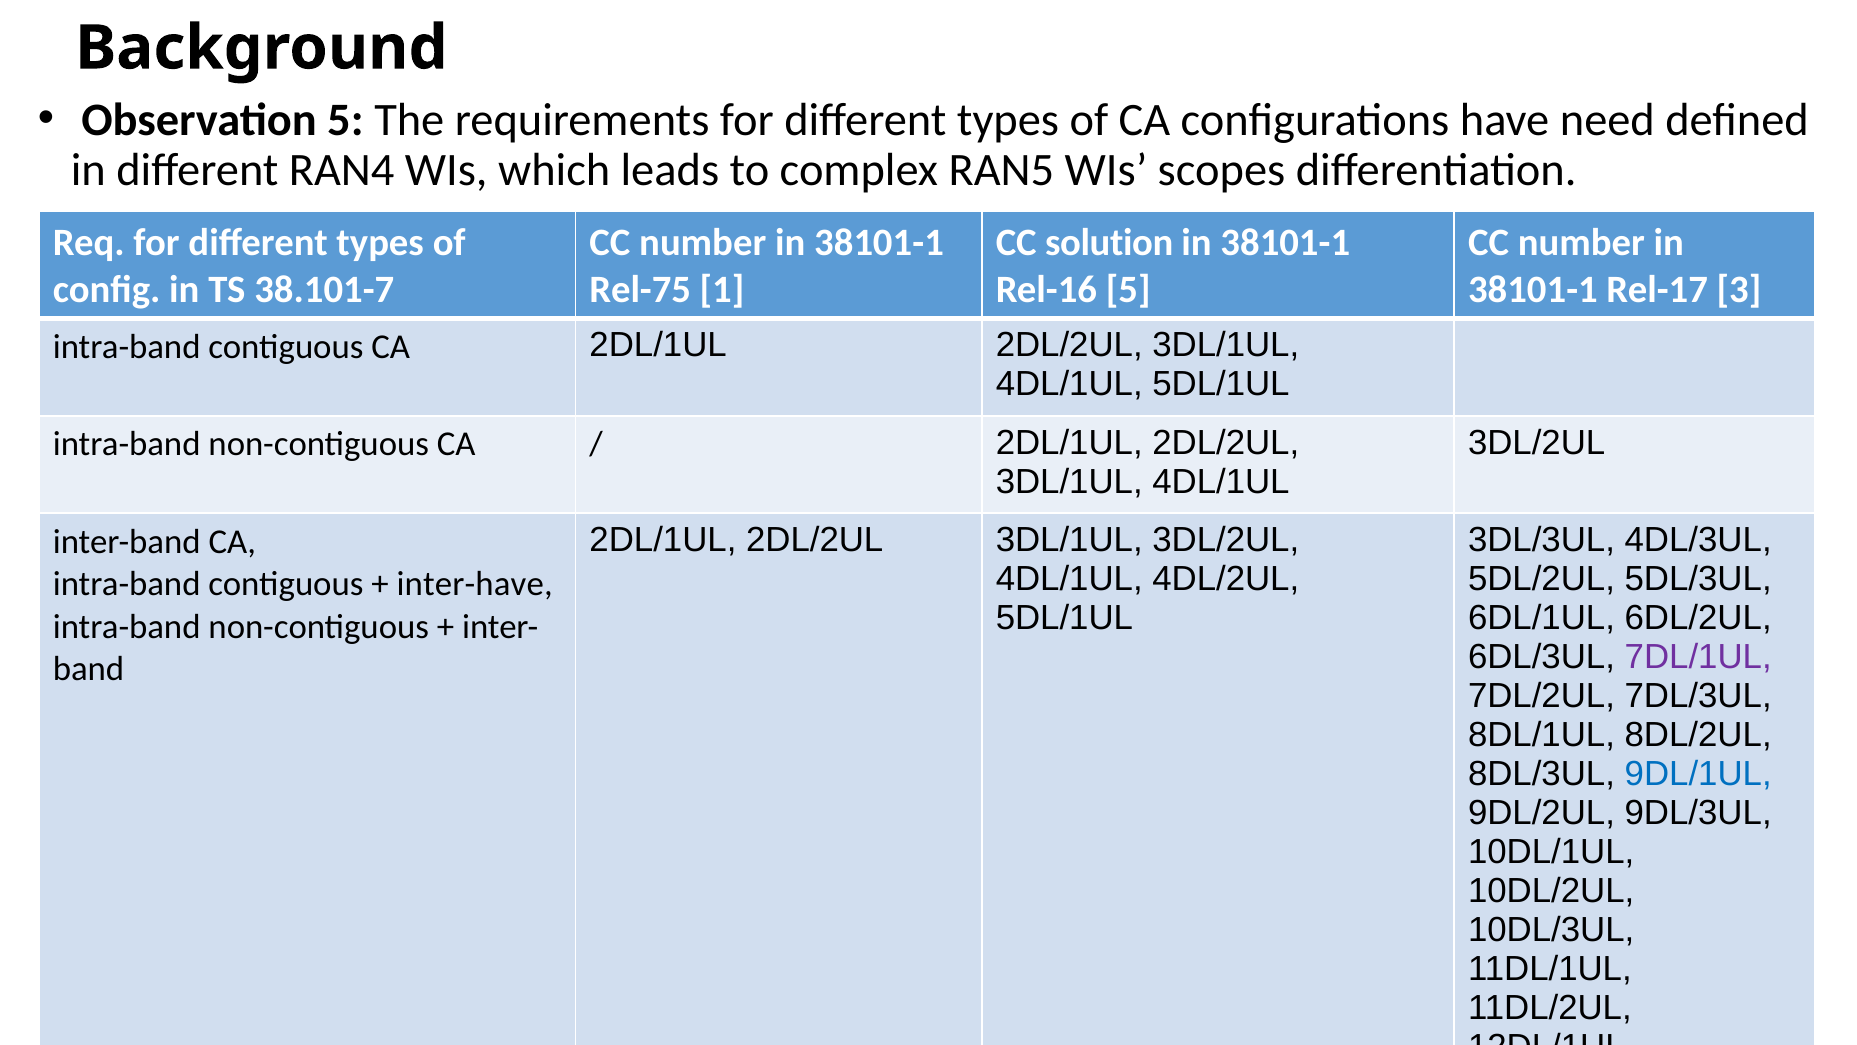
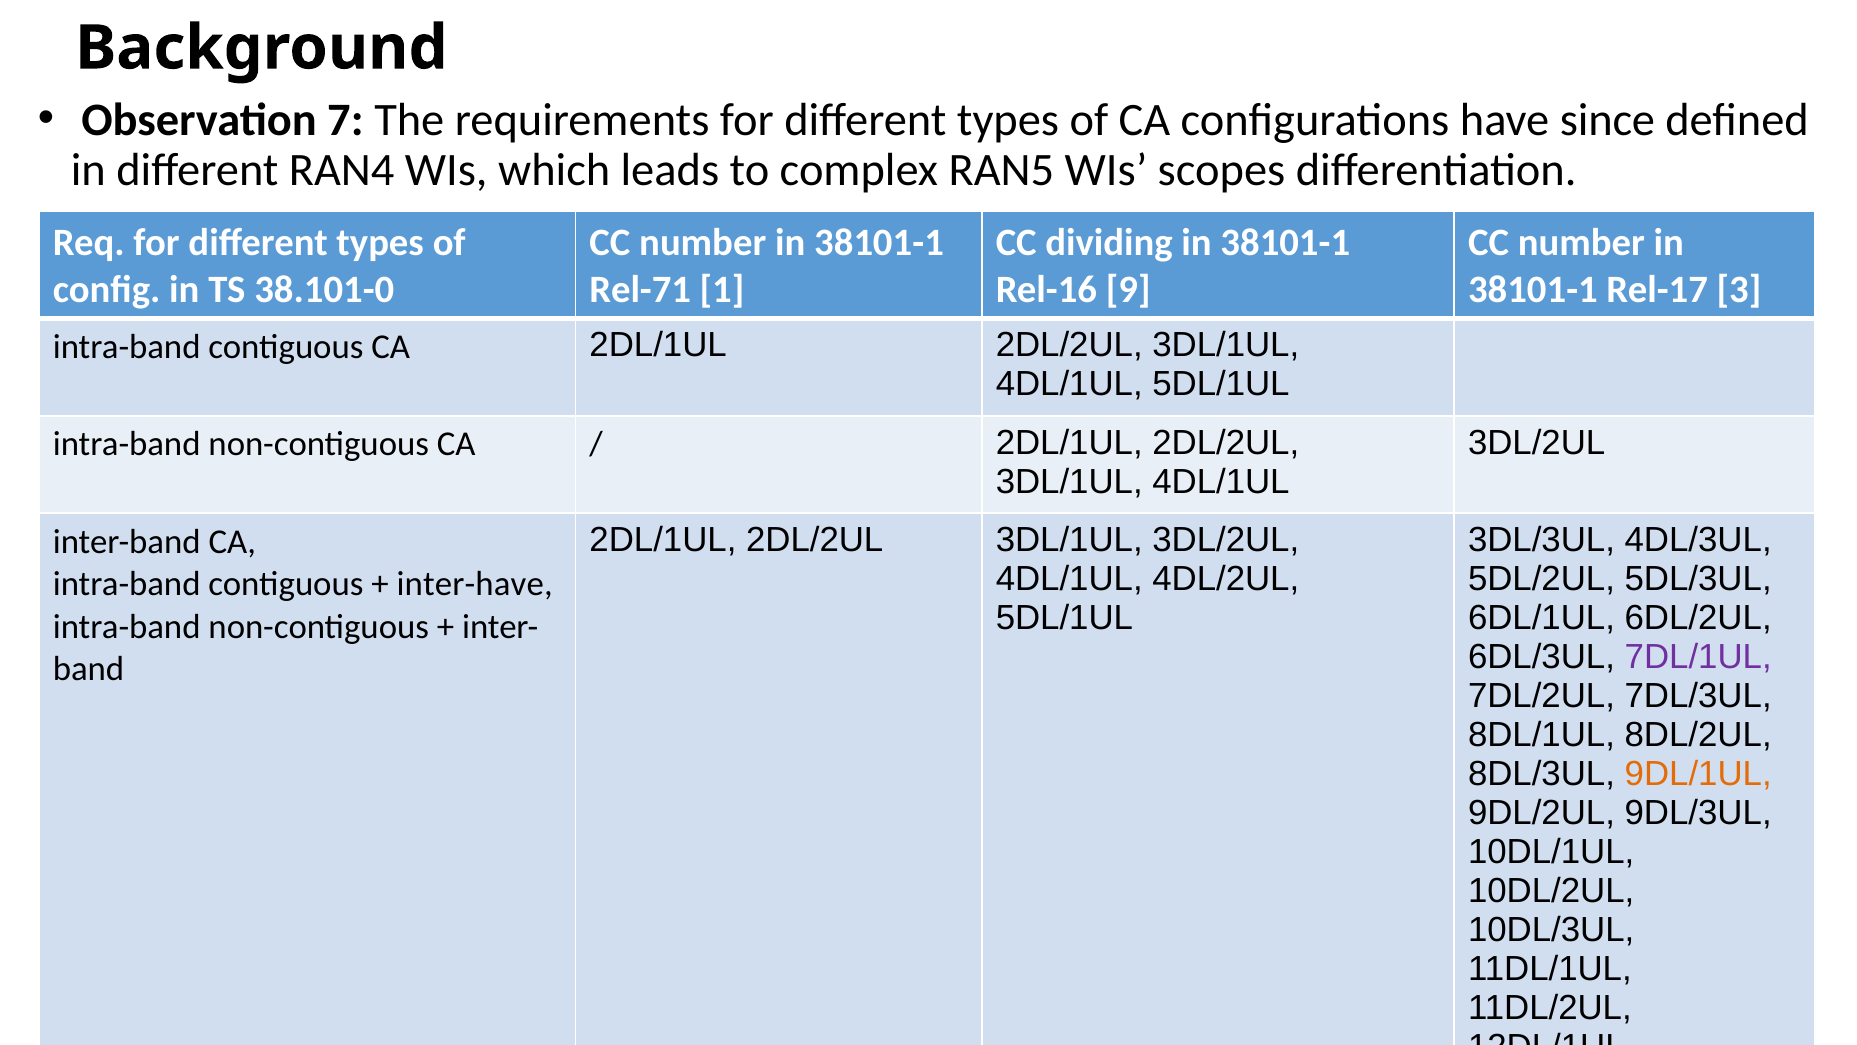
Observation 5: 5 -> 7 (345, 120)
need: need -> since (1607, 120)
solution: solution -> dividing (1109, 242)
38.101-7: 38.101-7 -> 38.101-0 (324, 290)
Rel-75: Rel-75 -> Rel-71 (640, 290)
Rel-16 5: 5 -> 9 (1128, 290)
9DL/1UL colour: blue -> orange (1698, 774)
